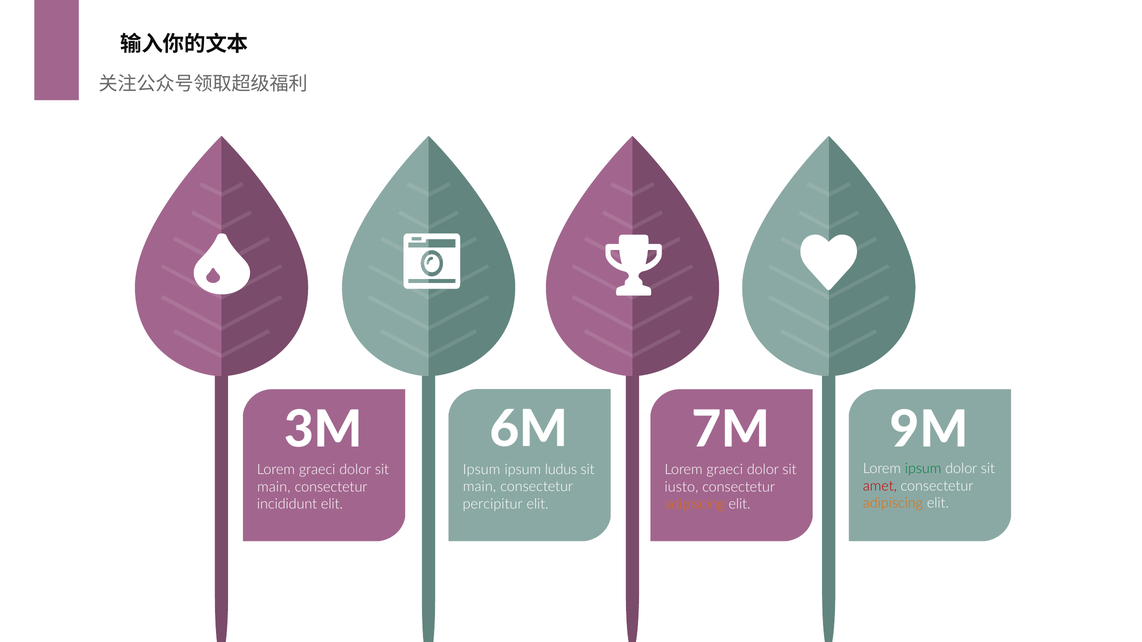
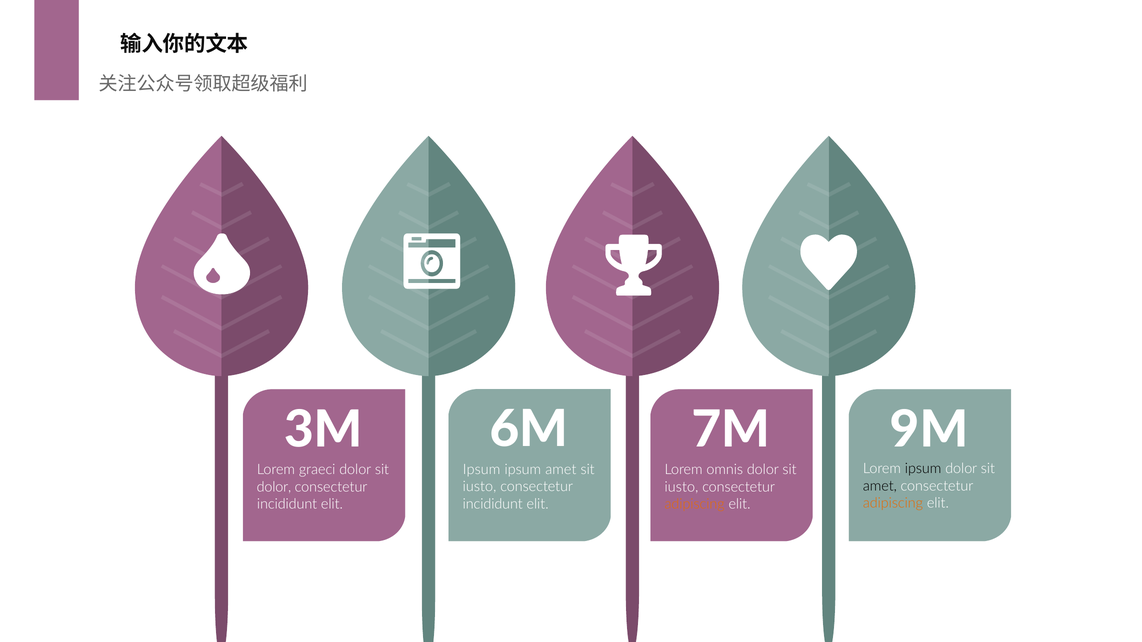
ipsum colour: green -> black (923, 469)
ipsum ludus: ludus -> amet (561, 470)
graeci: graeci -> omnis (725, 470)
amet colour: red -> black (880, 486)
main: main -> iusto (479, 487)
main: main -> dolor (274, 487)
percipitur: percipitur -> incididunt (493, 504)
